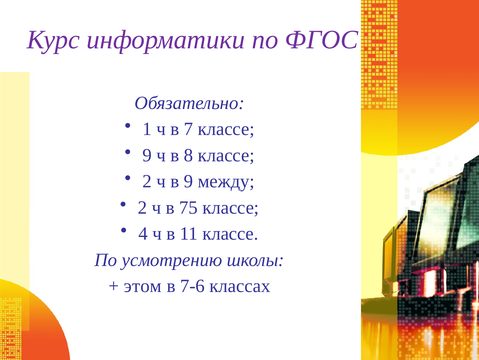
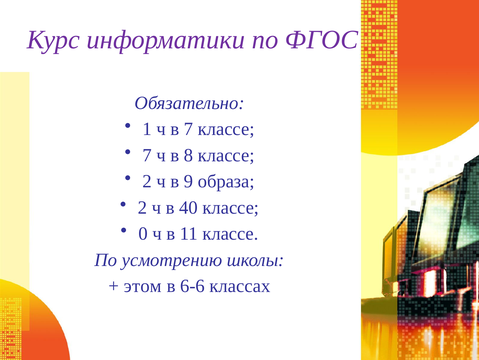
9: 9 -> 7 (147, 155)
между: между -> образа (226, 181)
75: 75 -> 40 (189, 207)
4: 4 -> 0 (143, 233)
7-6: 7-6 -> 6-6 (193, 285)
